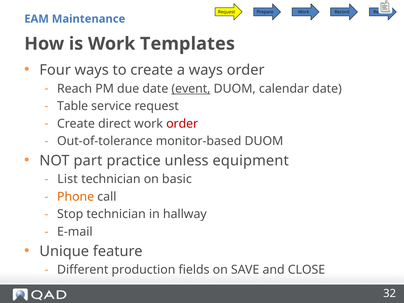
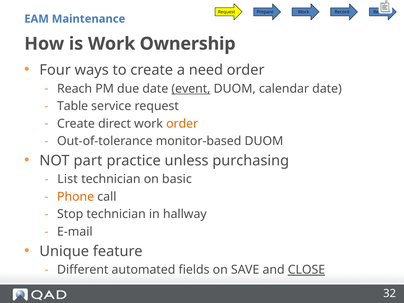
Templates: Templates -> Ownership (188, 44)
a ways: ways -> need (206, 70)
order colour: red -> orange (182, 124)
equipment: equipment -> purchasing (251, 161)
production: production -> automated (143, 270)
CLOSE underline: none -> present (306, 270)
